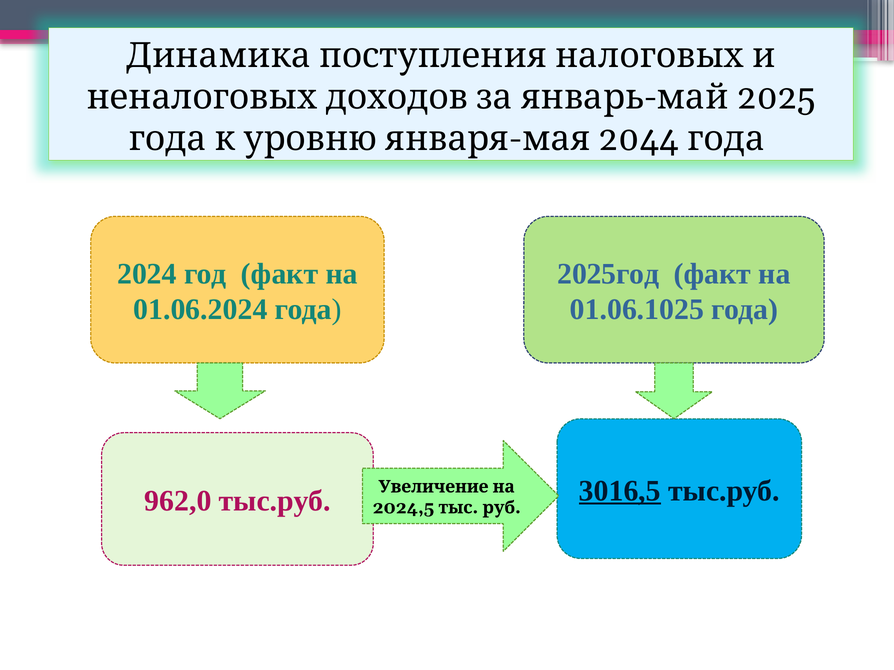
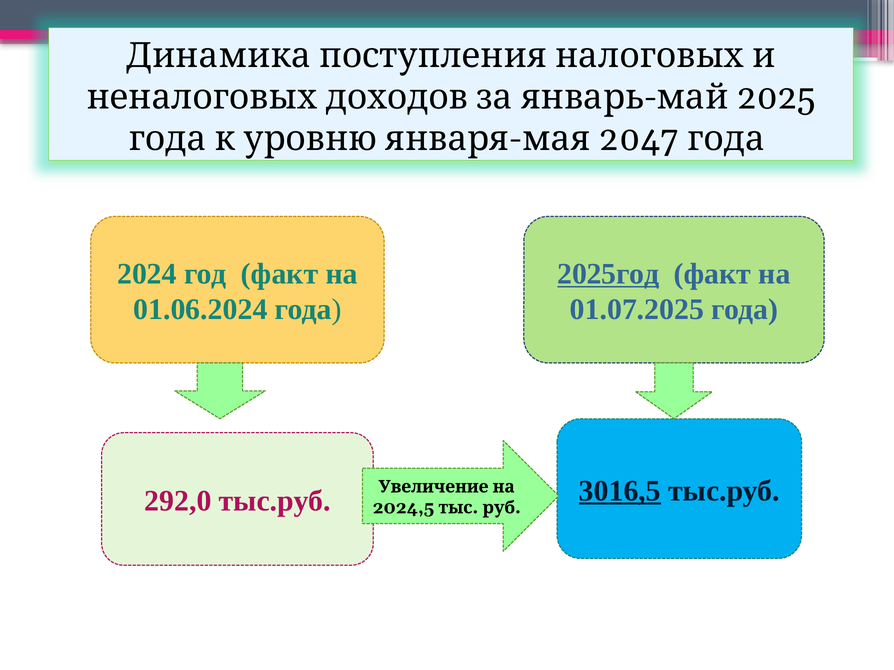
2044: 2044 -> 2047 (639, 139)
2025год underline: none -> present (608, 274)
01.06.1025: 01.06.1025 -> 01.07.2025 (637, 310)
962,0: 962,0 -> 292,0 (178, 501)
